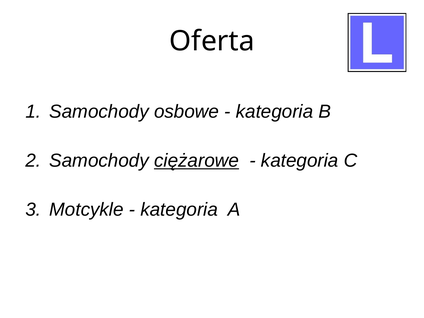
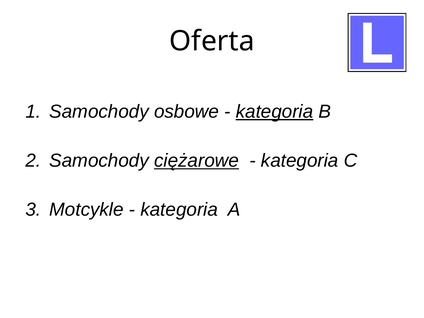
kategoria underline: none -> present (275, 112)
